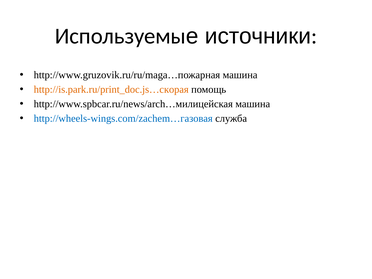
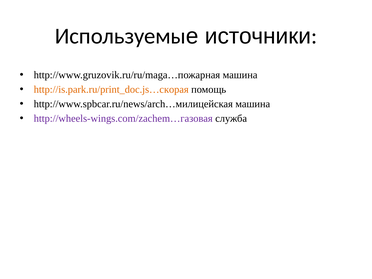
http://wheels-wings.com/zachem…газовая colour: blue -> purple (123, 118)
